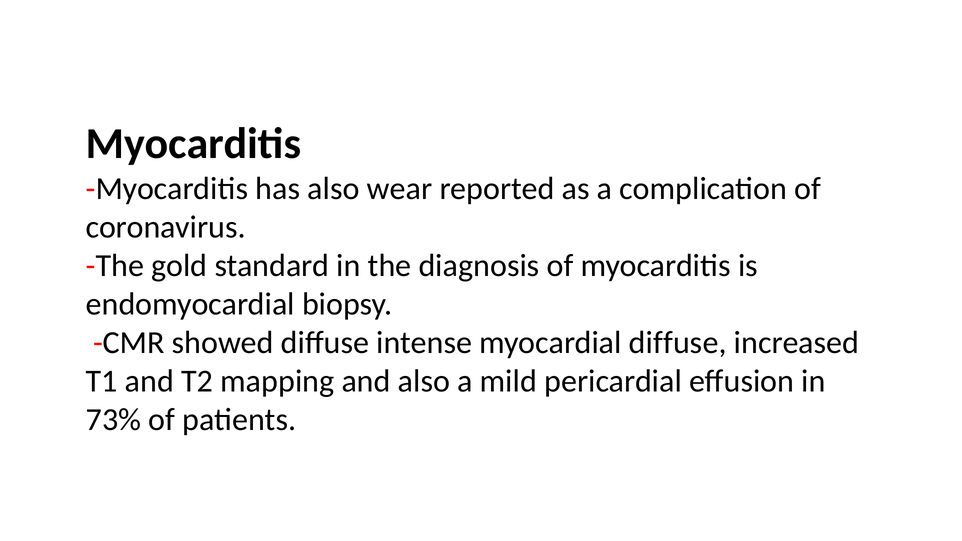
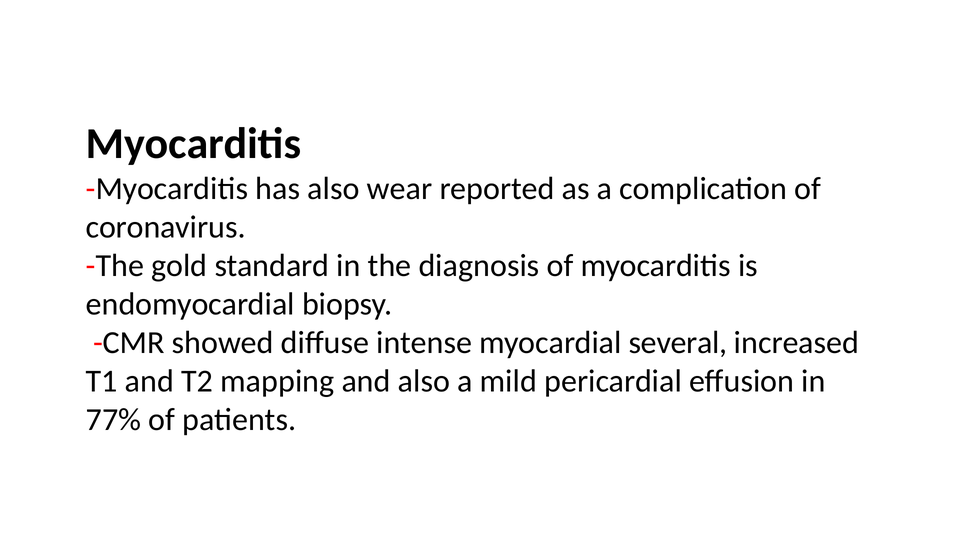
myocardial diffuse: diffuse -> several (678, 343)
73%: 73% -> 77% (113, 420)
